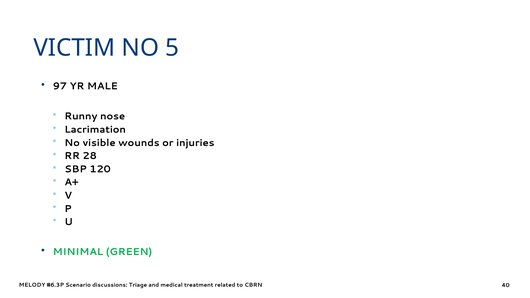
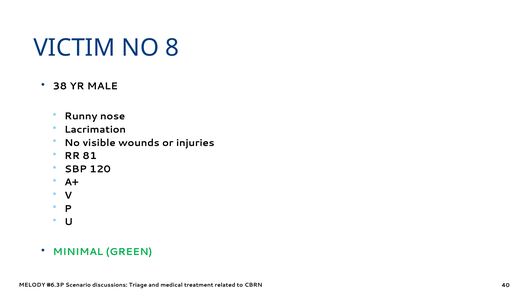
5: 5 -> 8 (172, 48)
97: 97 -> 38 (60, 86)
28: 28 -> 81 (90, 156)
